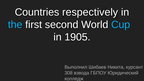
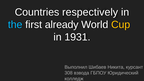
second: second -> already (62, 25)
Cup colour: light blue -> yellow (121, 25)
1905: 1905 -> 1931 (77, 37)
